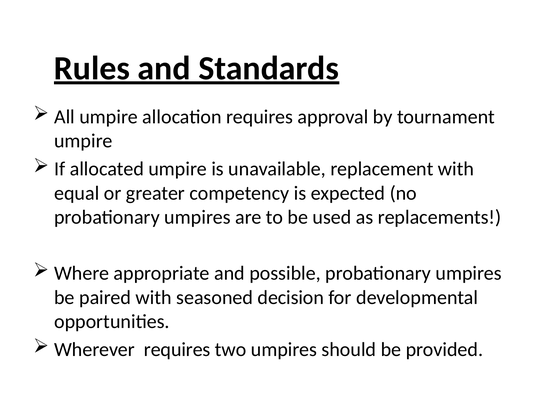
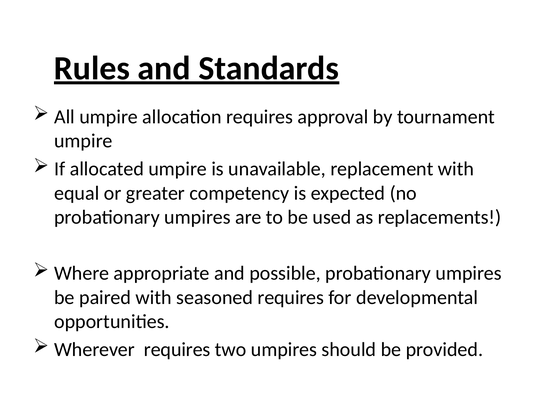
seasoned decision: decision -> requires (291, 298)
